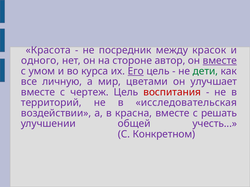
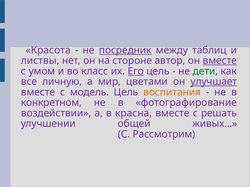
посредник underline: none -> present (125, 50)
красок: красок -> таблиц (209, 50)
одного: одного -> листвы (40, 61)
курса: курса -> класс (95, 71)
улучшает underline: none -> present (214, 82)
чертеж: чертеж -> модель (90, 92)
воспитания colour: red -> orange (172, 92)
территорий: территорий -> конкретном (51, 103)
исследовательская: исследовательская -> фотографирование (186, 103)
учесть: учесть -> живых (215, 124)
Конкретном: Конкретном -> Рассмотрим (164, 134)
